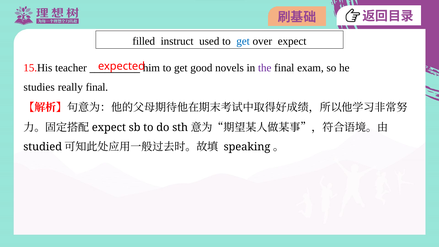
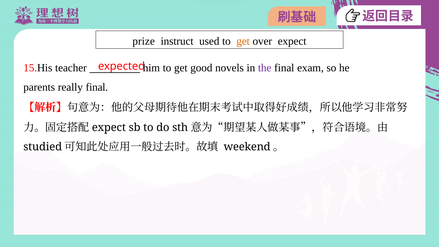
filled: filled -> prize (144, 41)
get colour: blue -> orange (243, 41)
studies: studies -> parents (39, 87)
speaking: speaking -> weekend (247, 147)
